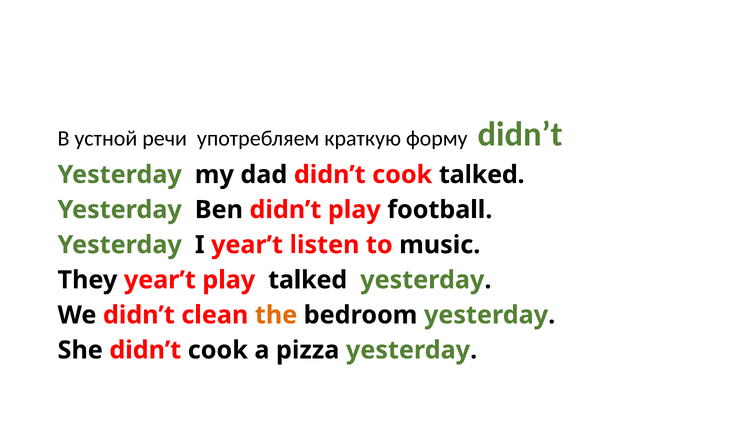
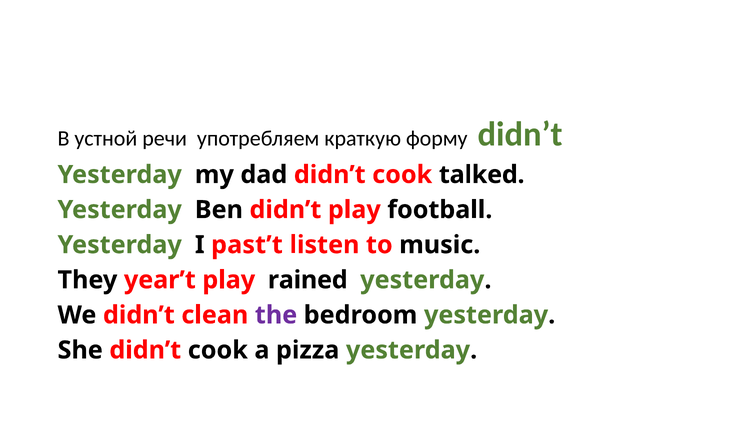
I year’t: year’t -> past’t (247, 245)
play talked: talked -> rained (308, 280)
the colour: orange -> purple (276, 315)
